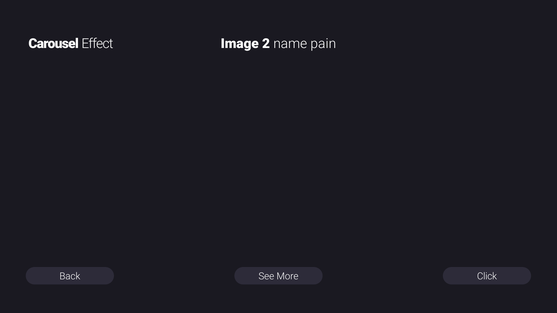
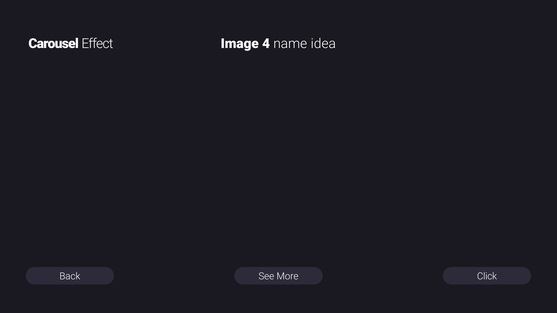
2: 2 -> 4 (266, 44)
pain: pain -> idea (323, 44)
